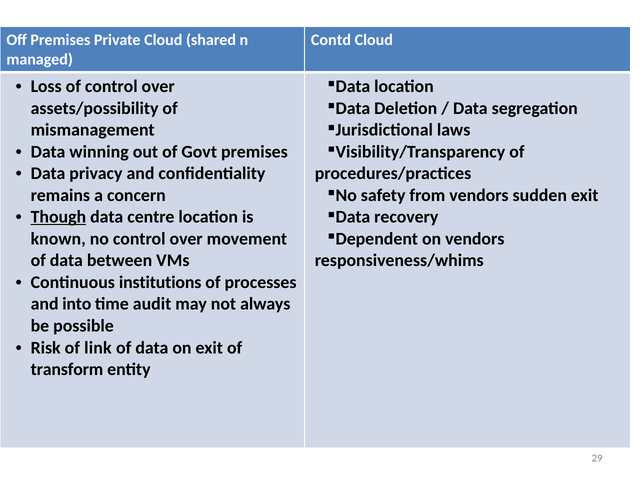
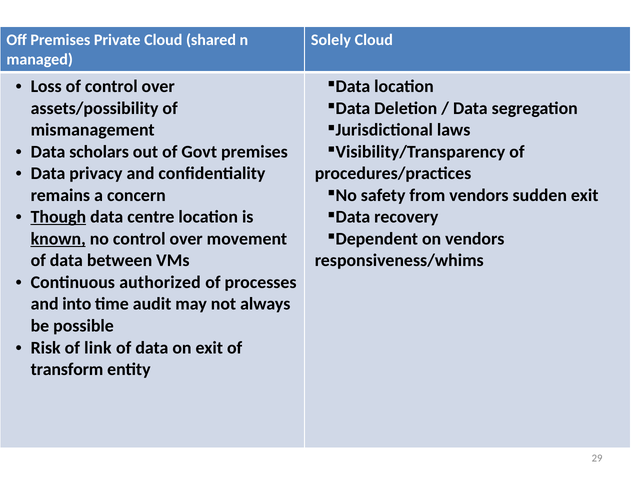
Contd: Contd -> Solely (331, 40)
winning: winning -> scholars (99, 152)
known underline: none -> present (58, 239)
institutions: institutions -> authorized (160, 283)
